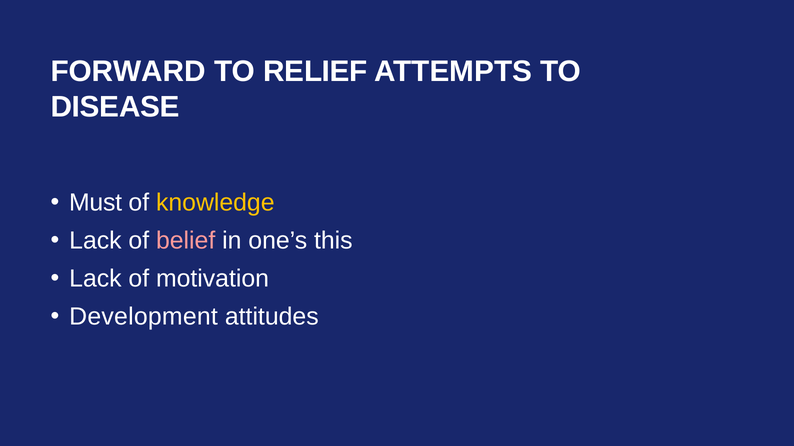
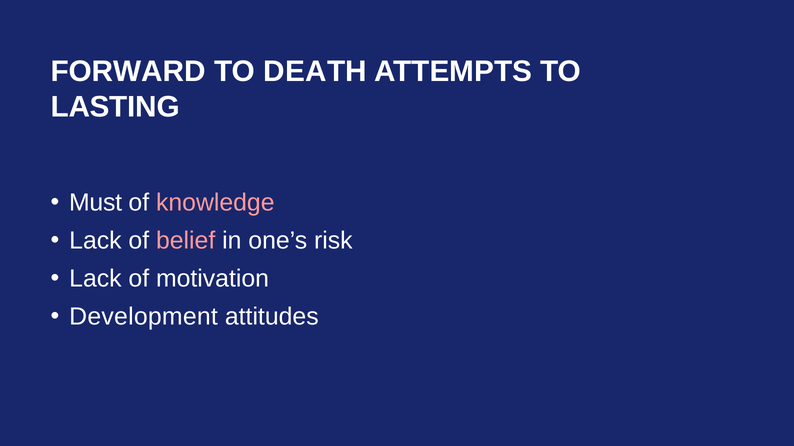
RELIEF: RELIEF -> DEATH (315, 71)
DISEASE: DISEASE -> LASTING (115, 107)
knowledge colour: yellow -> pink (215, 203)
this: this -> risk (333, 241)
